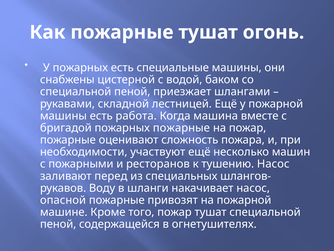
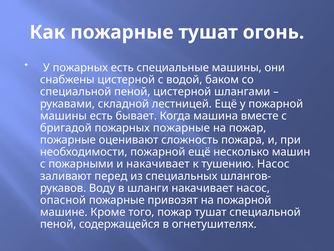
пеной приезжает: приезжает -> цистерной (182, 92)
работа: работа -> бывает (136, 116)
необходимости участвуют: участвуют -> пожарной (158, 152)
и ресторанов: ресторанов -> накачивает (158, 164)
